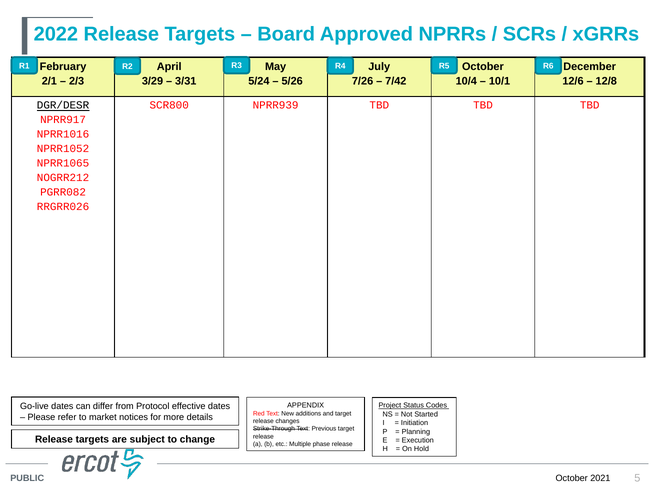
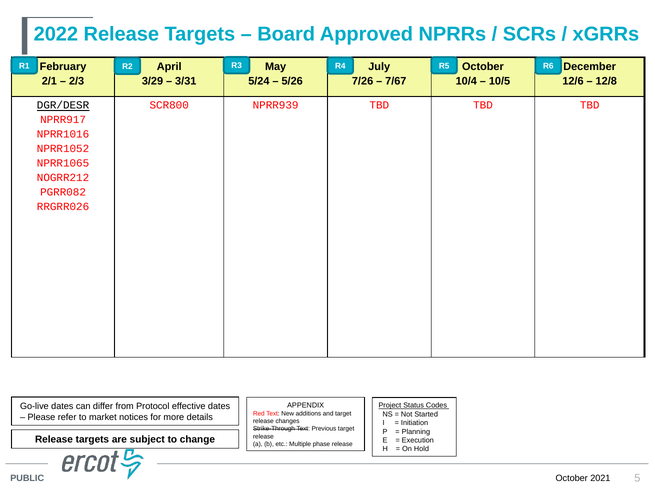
7/42: 7/42 -> 7/67 (396, 81)
10/1: 10/1 -> 10/5 (500, 81)
